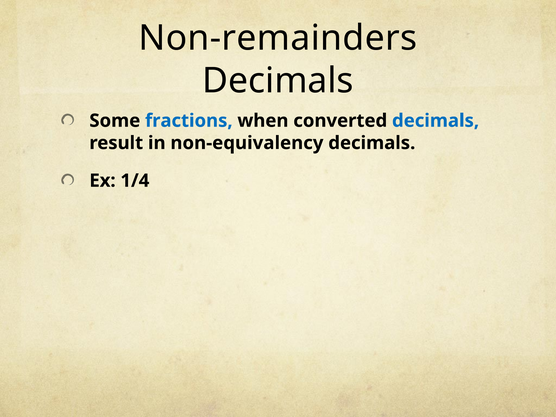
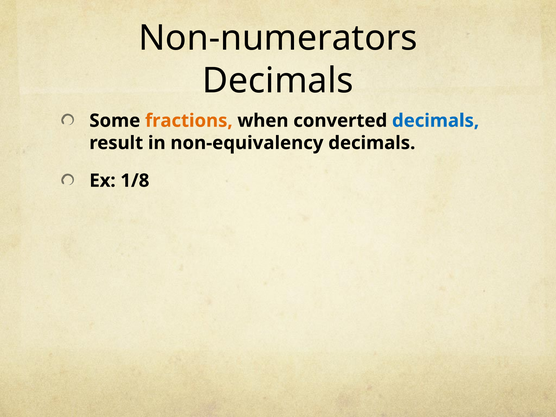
Non-remainders: Non-remainders -> Non-numerators (278, 38)
fractions colour: blue -> orange (189, 121)
1/4: 1/4 -> 1/8 (135, 181)
